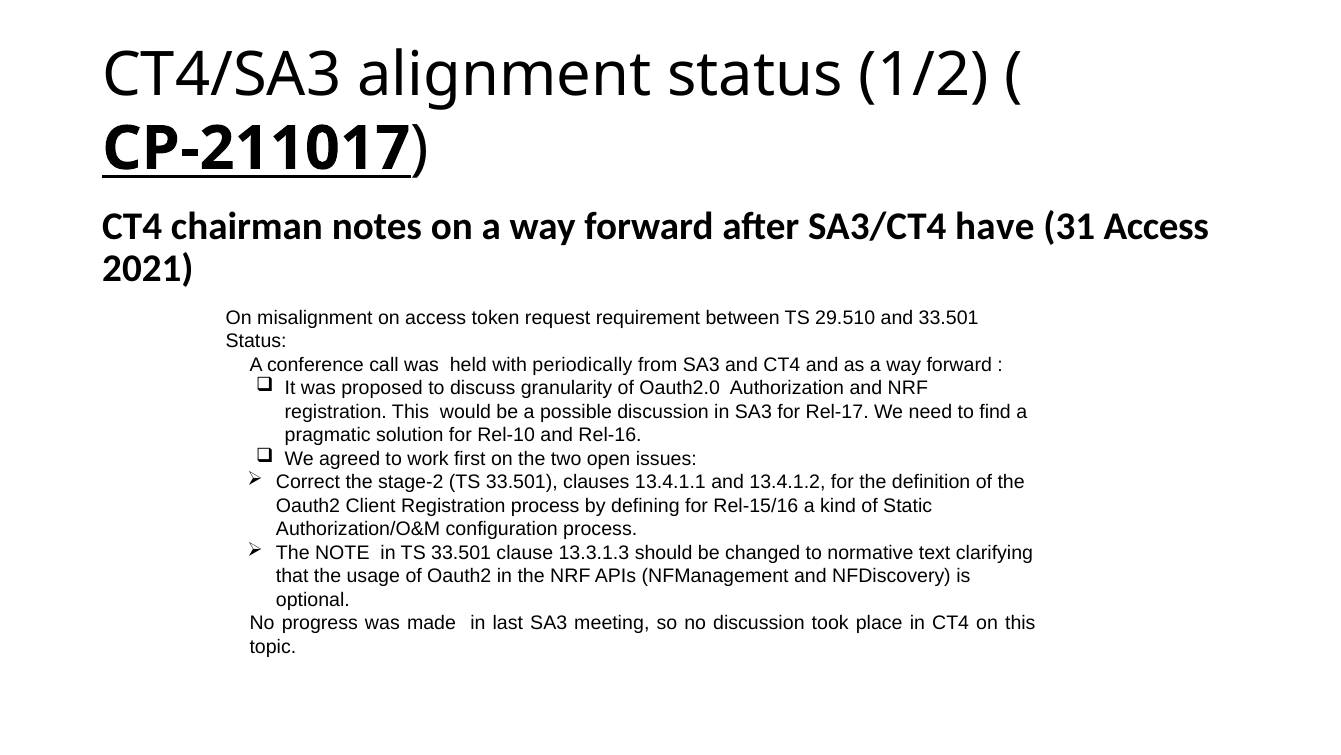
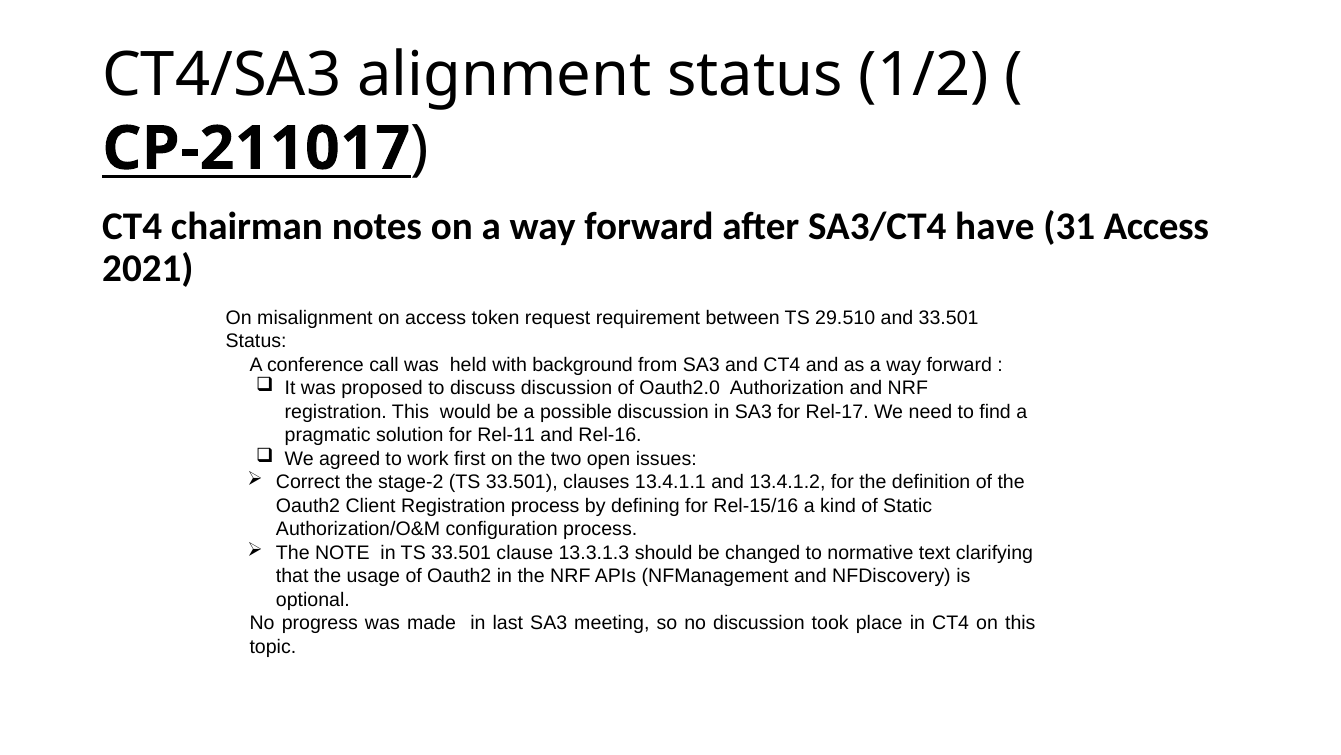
periodically: periodically -> background (583, 365)
discuss granularity: granularity -> discussion (567, 388)
Rel-10: Rel-10 -> Rel-11 (506, 435)
